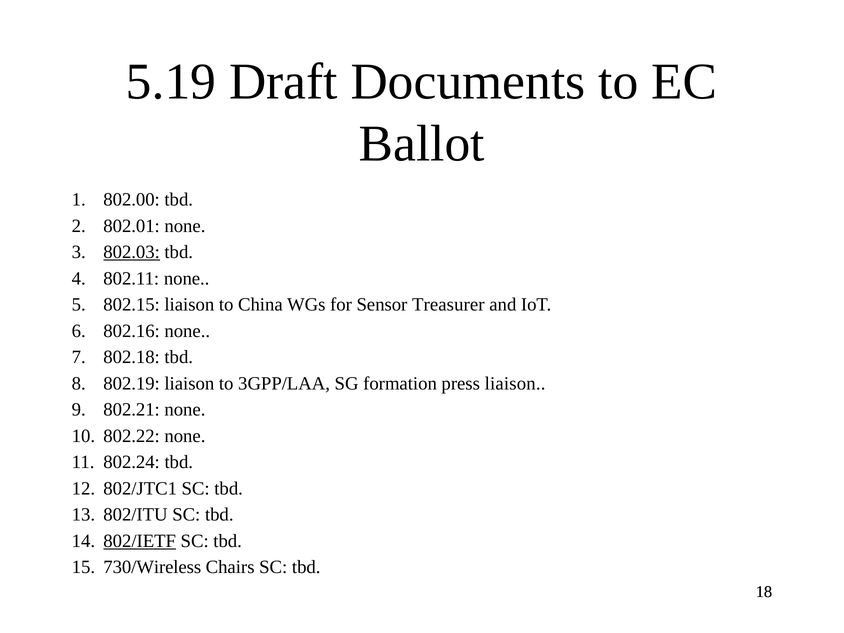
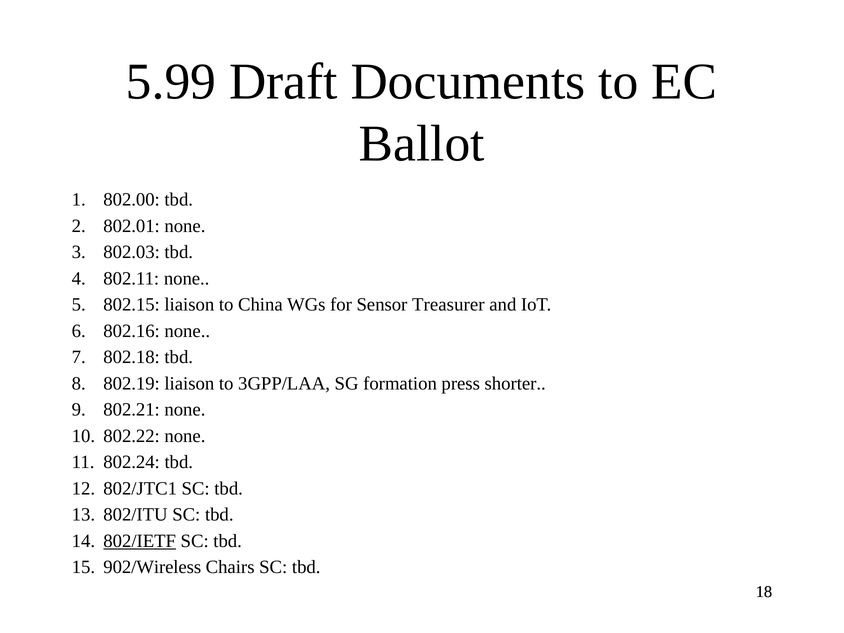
5.19: 5.19 -> 5.99 (171, 82)
802.03 underline: present -> none (132, 252)
press liaison: liaison -> shorter (515, 383)
730/Wireless: 730/Wireless -> 902/Wireless (152, 567)
